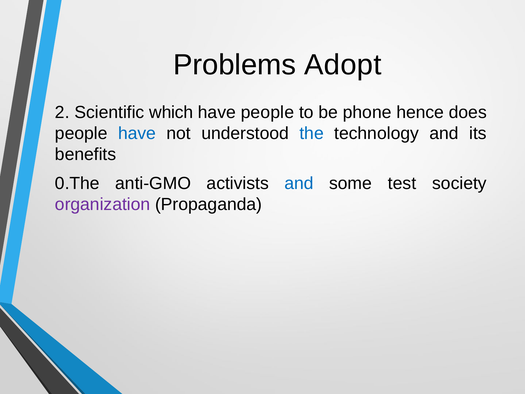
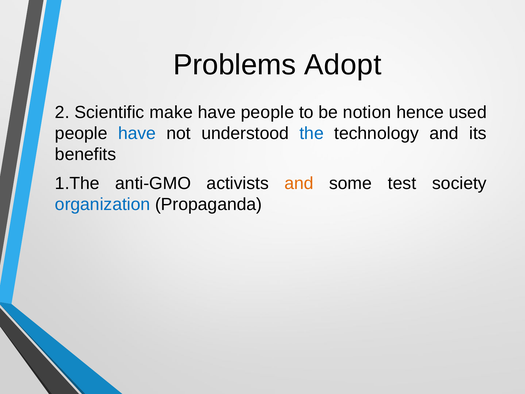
which: which -> make (171, 112)
phone: phone -> notion (367, 112)
does: does -> used (468, 112)
0.The: 0.The -> 1.The (77, 183)
and colour: blue -> orange (299, 183)
organization colour: purple -> blue (103, 204)
